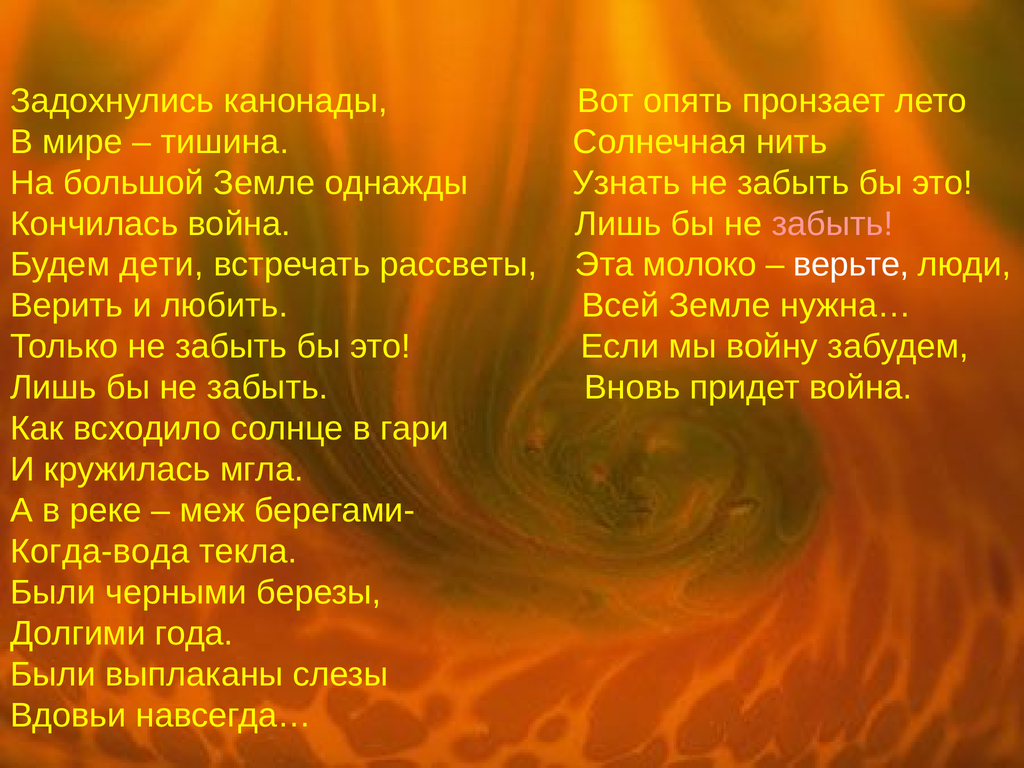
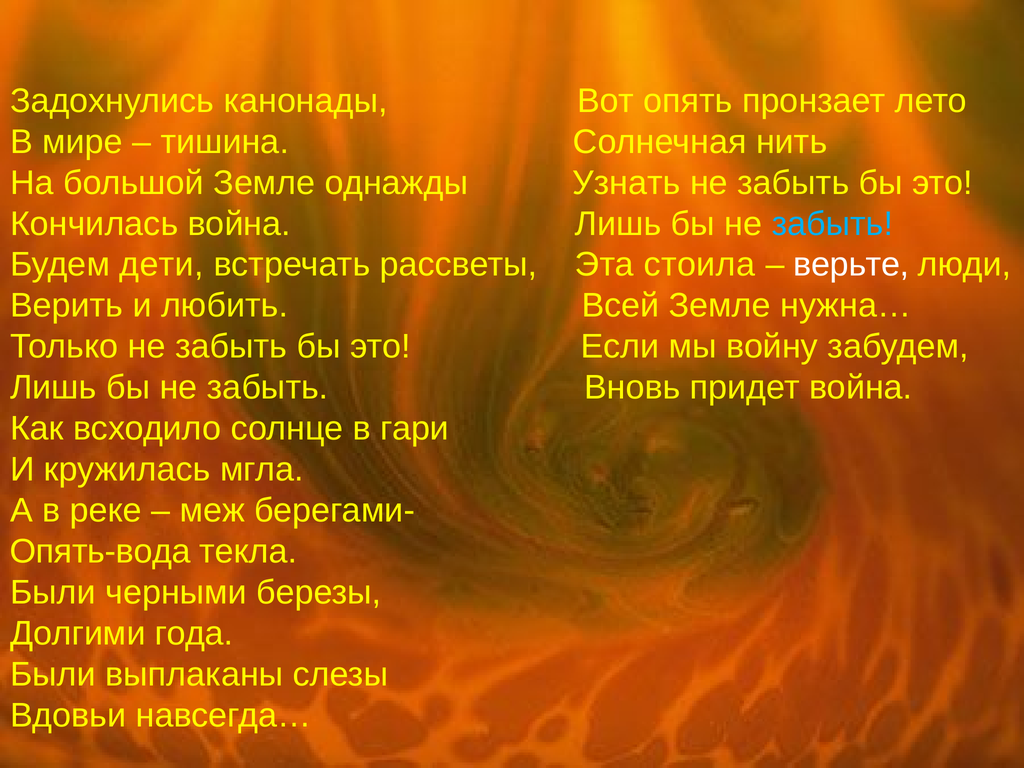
забыть colour: pink -> light blue (832, 224)
молоко: молоко -> стоила (699, 265)
Когда-вода: Когда-вода -> Опять-вода (100, 551)
